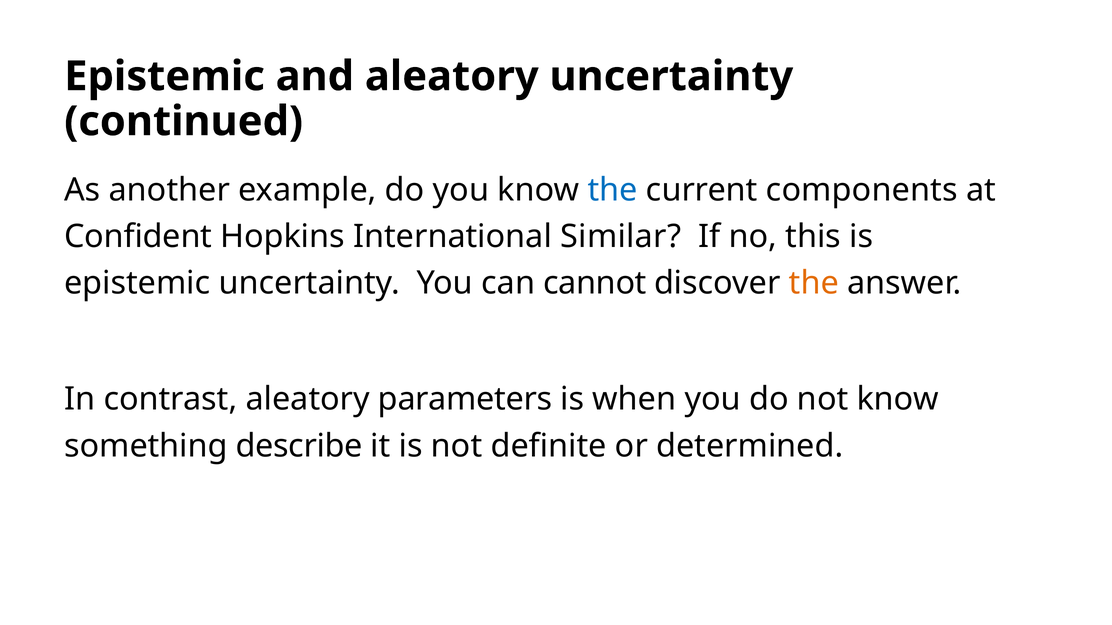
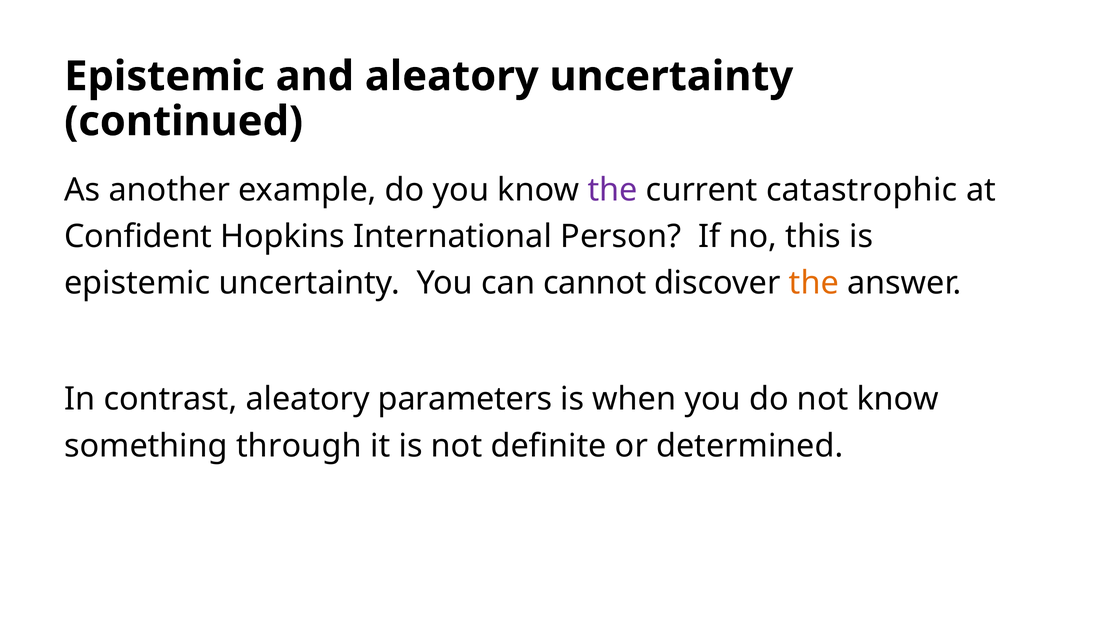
the colour: blue -> purple (613, 190)
components: components -> catastrophic (862, 190)
Similar: Similar -> Person (621, 237)
describe: describe -> through (299, 446)
